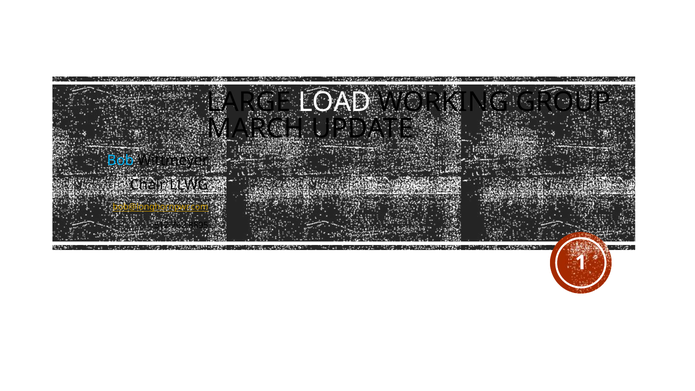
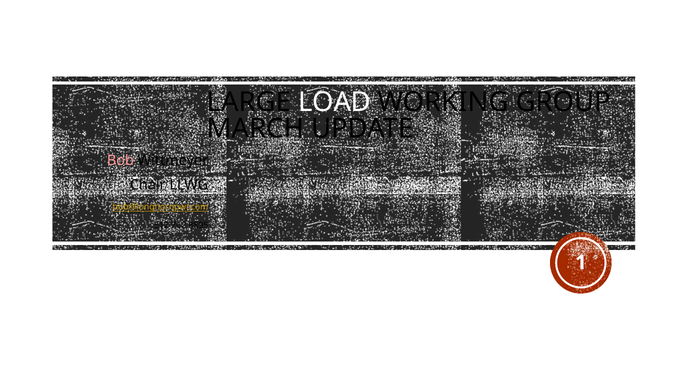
Bob colour: light blue -> pink (120, 160)
